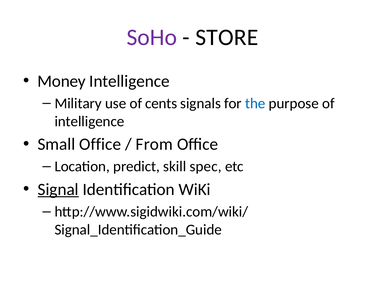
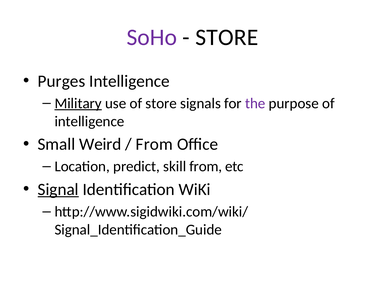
Money: Money -> Purges (61, 81)
Military underline: none -> present (78, 103)
of cents: cents -> store (161, 103)
the colour: blue -> purple (255, 103)
Small Office: Office -> Weird (100, 144)
skill spec: spec -> from (206, 166)
